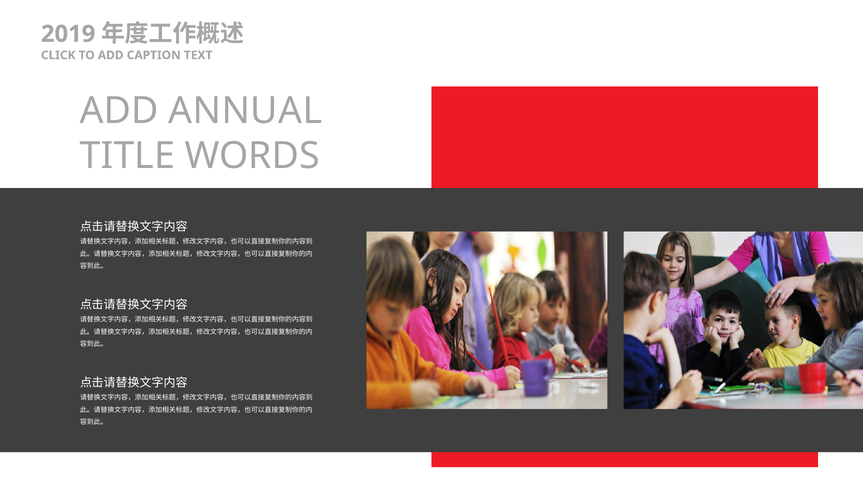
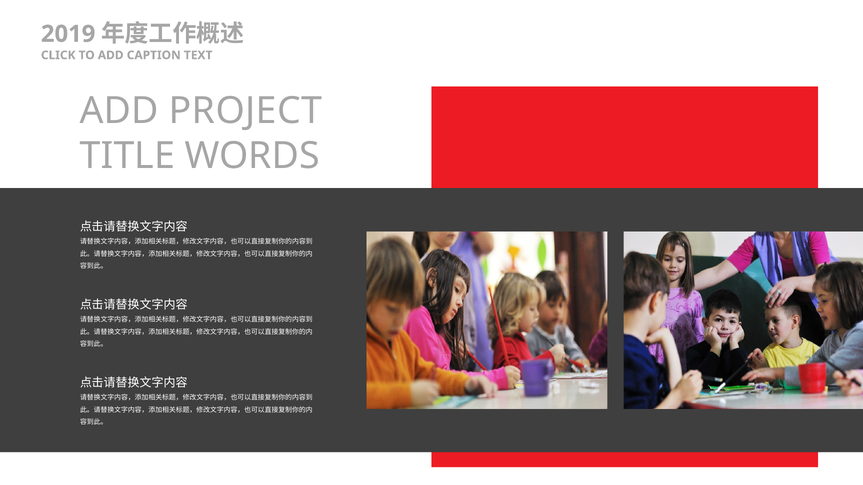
ANNUAL: ANNUAL -> PROJECT (245, 111)
